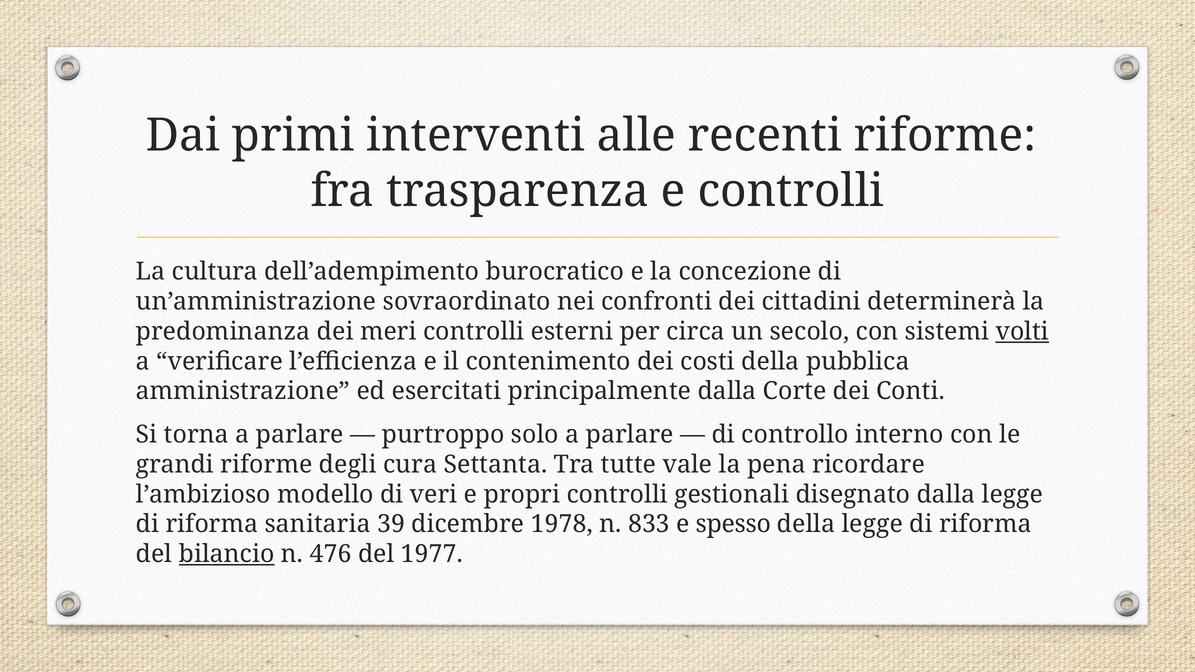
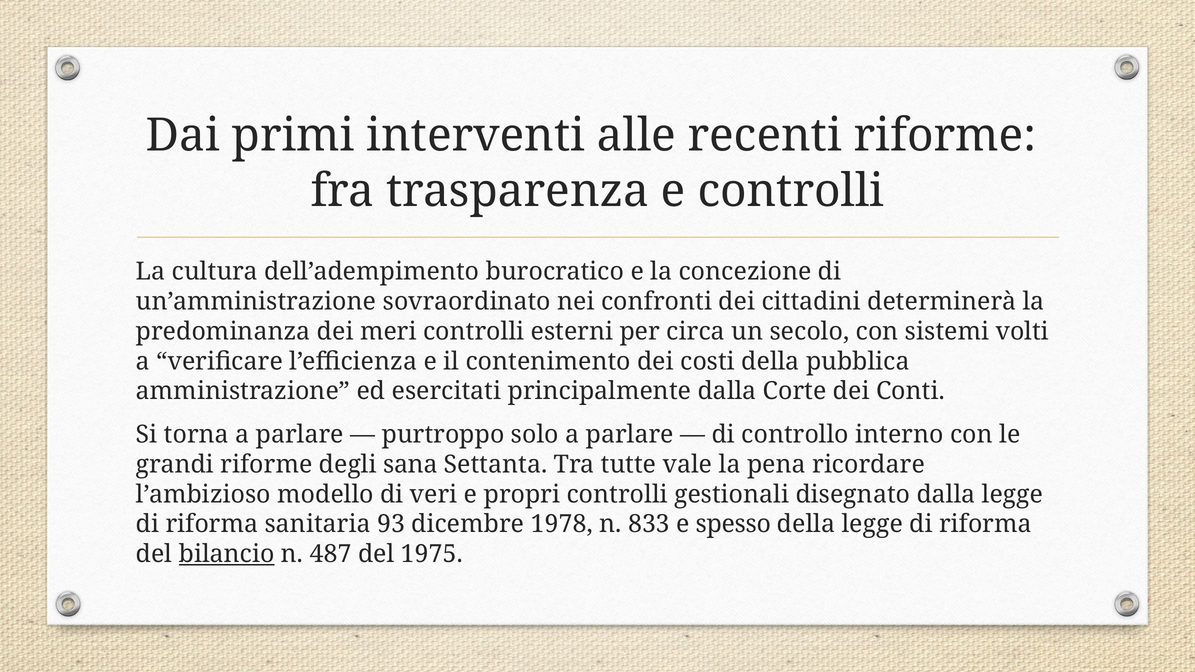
volti underline: present -> none (1022, 332)
cura: cura -> sana (410, 465)
39: 39 -> 93 (391, 524)
476: 476 -> 487 (331, 554)
1977: 1977 -> 1975 (432, 554)
